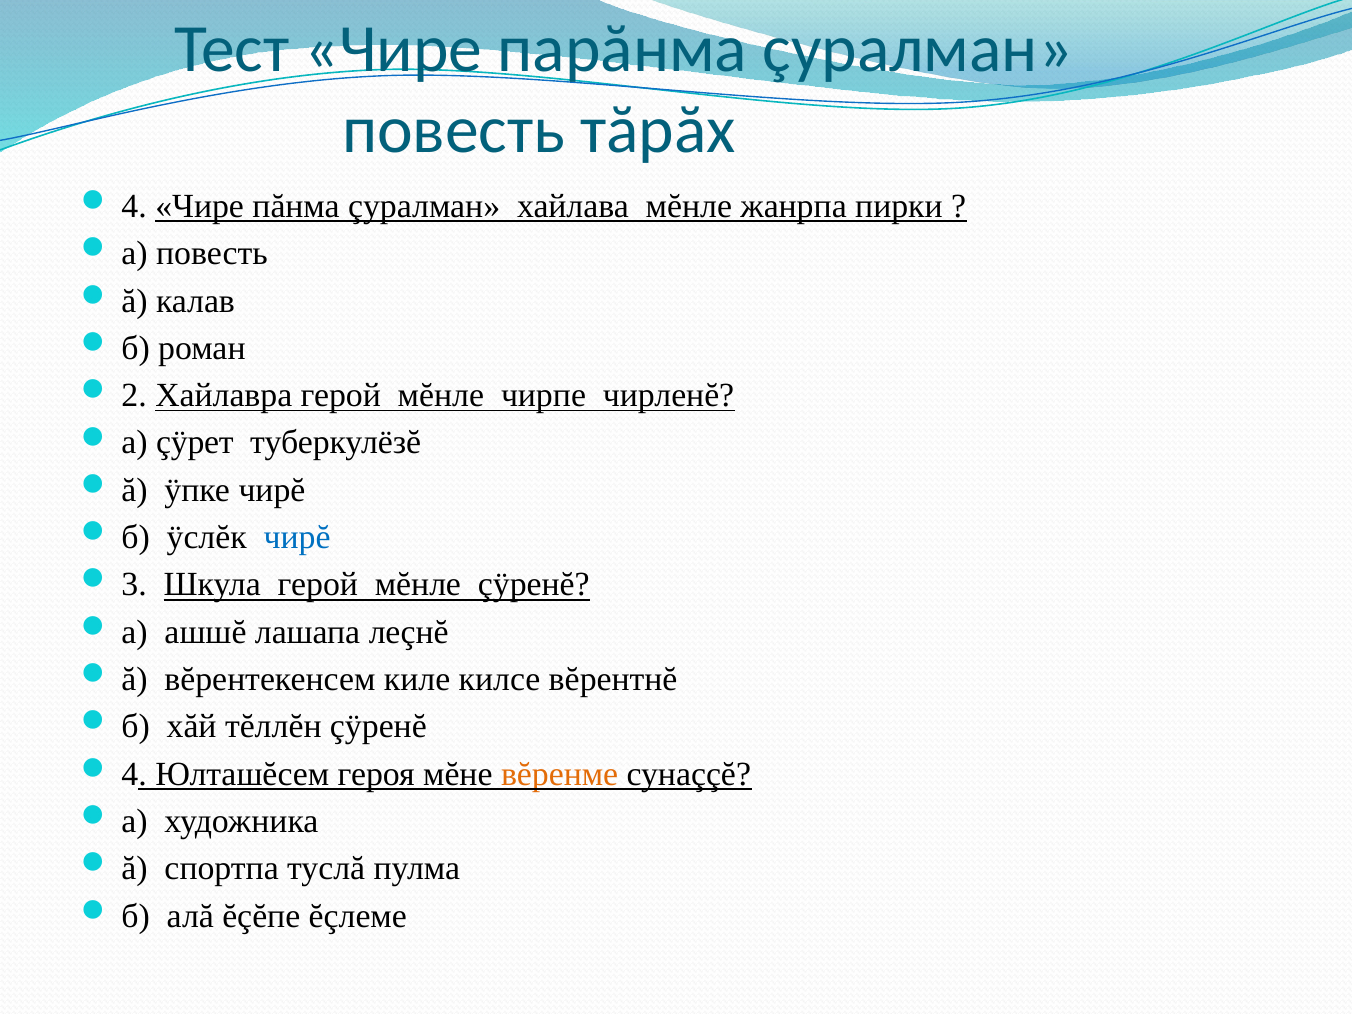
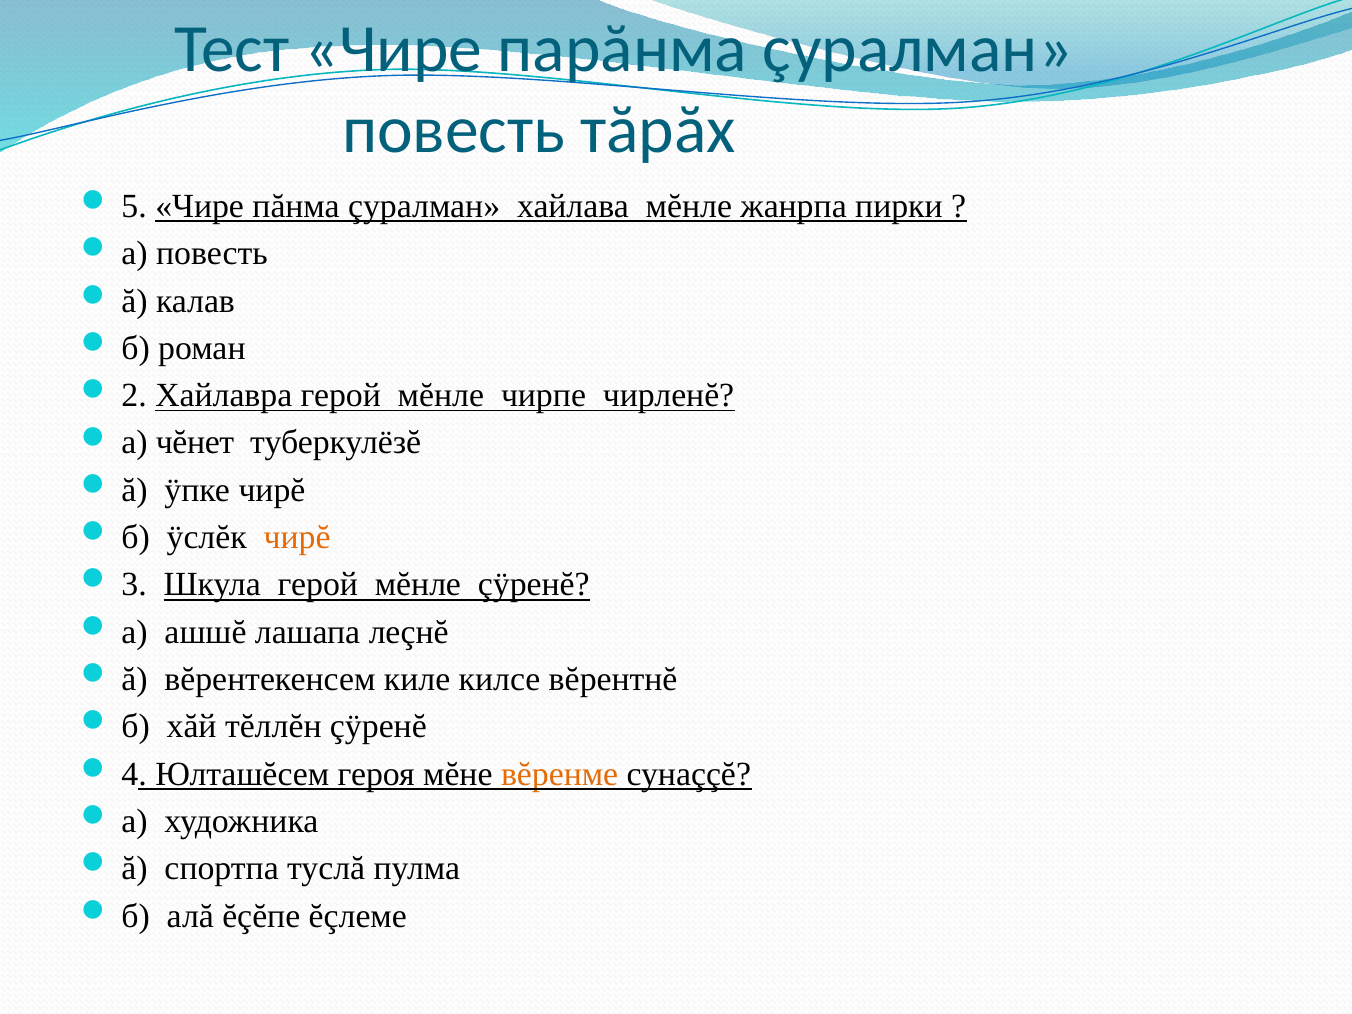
4: 4 -> 5 (134, 206)
çÿрет: çÿрет -> чĕнет (195, 443)
чирĕ colour: blue -> orange (297, 537)
